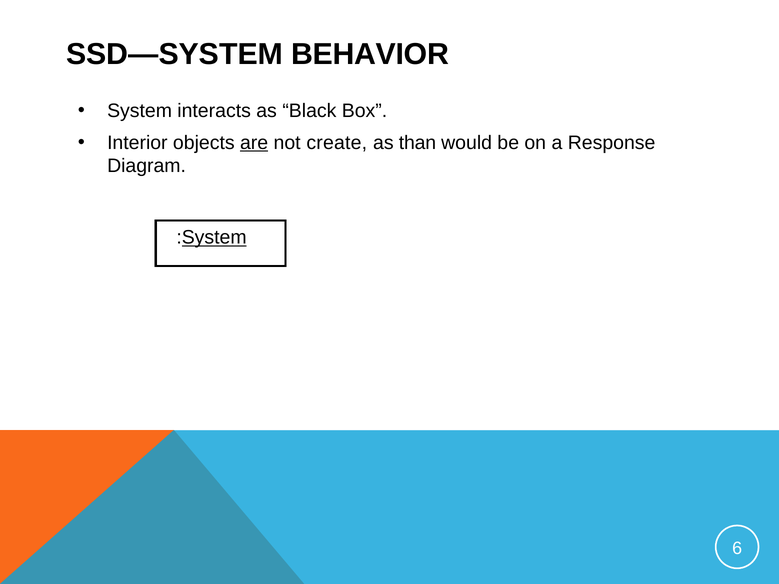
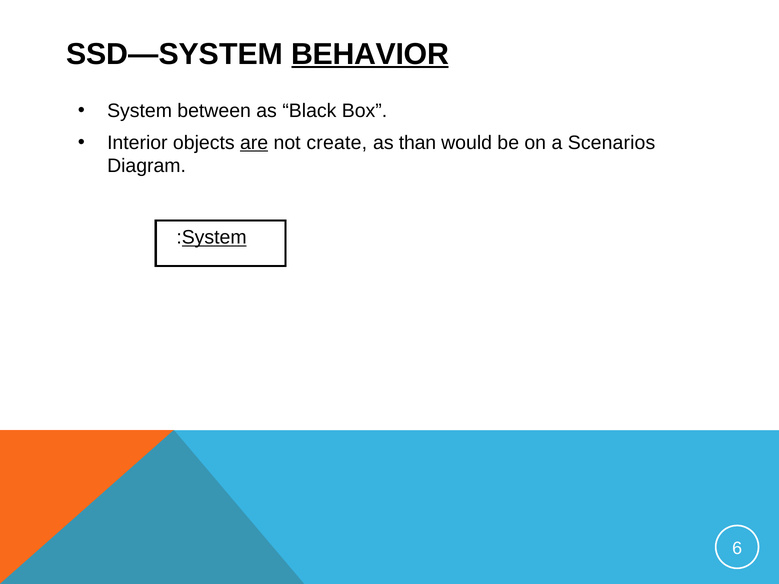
BEHAVIOR underline: none -> present (370, 54)
interacts: interacts -> between (214, 111)
Response: Response -> Scenarios (612, 143)
